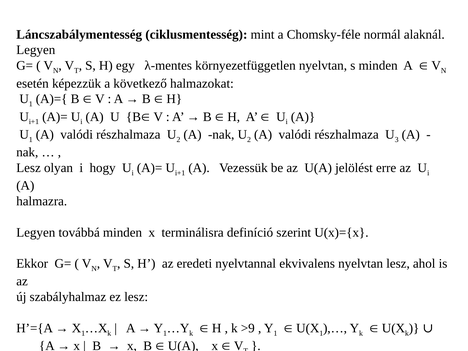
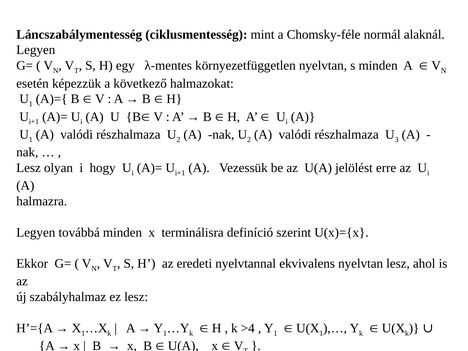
>9: >9 -> >4 (248, 328)
